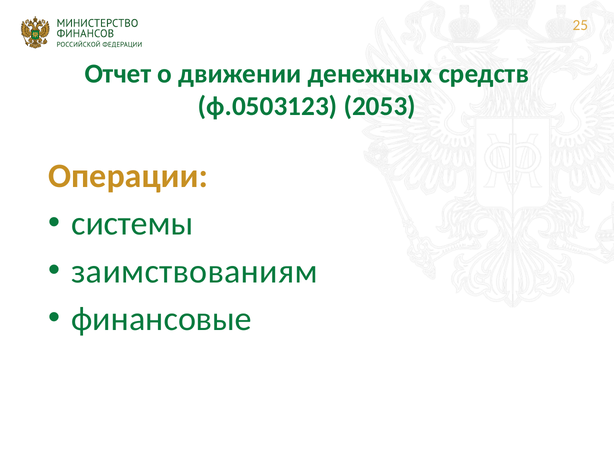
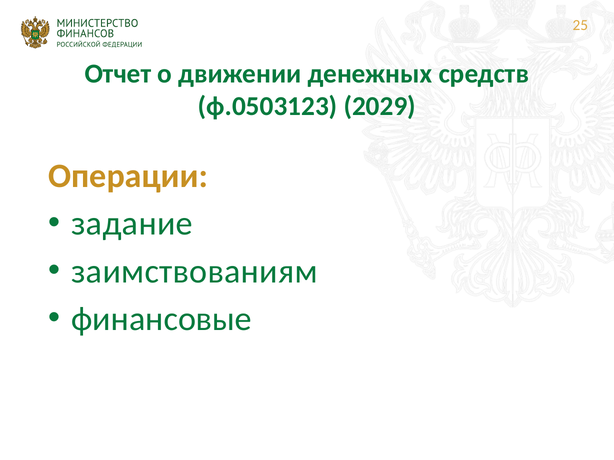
2053: 2053 -> 2029 (380, 106)
системы: системы -> задание (132, 224)
